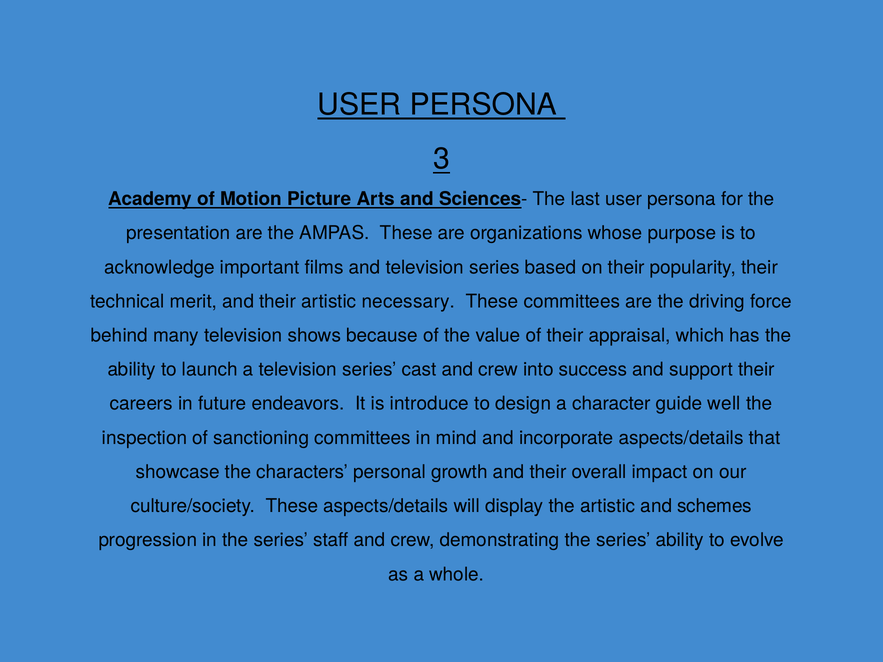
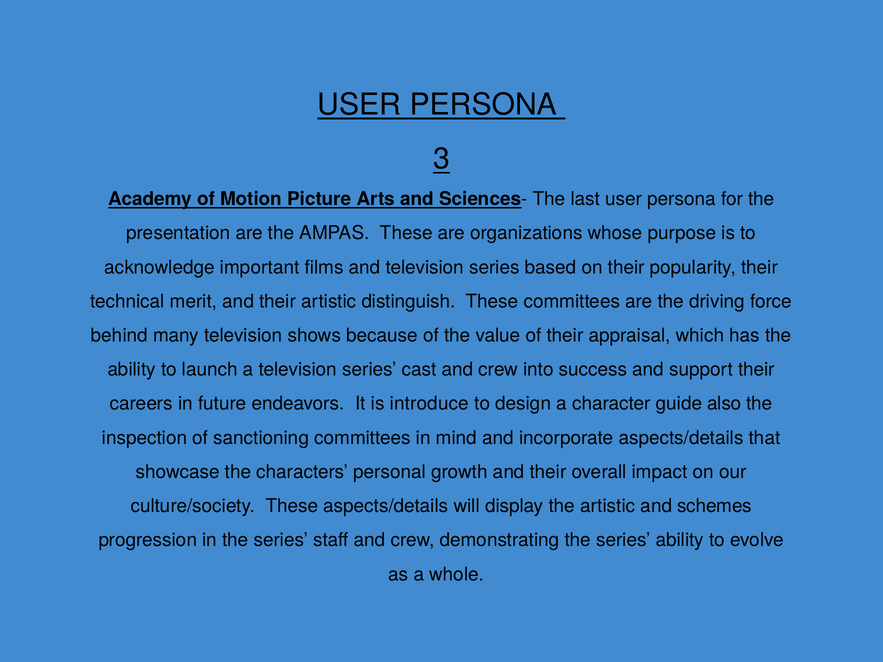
necessary: necessary -> distinguish (408, 301)
well: well -> also (724, 404)
